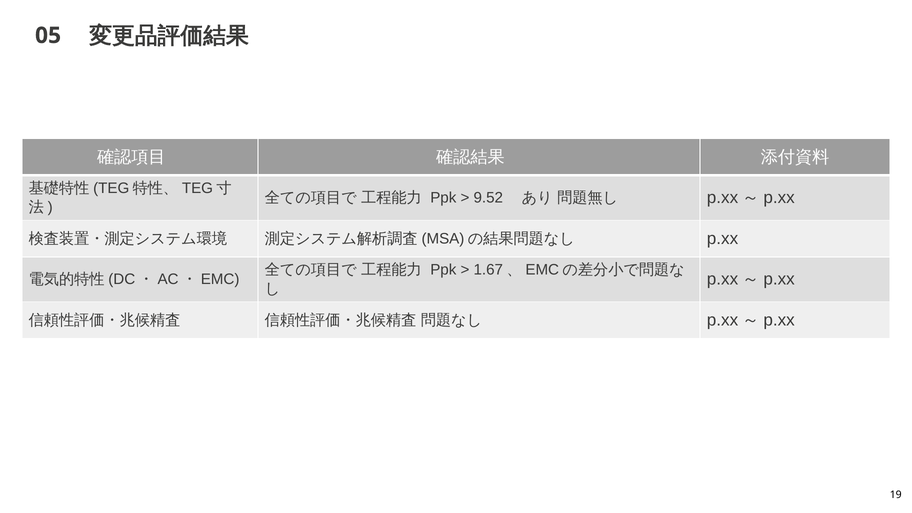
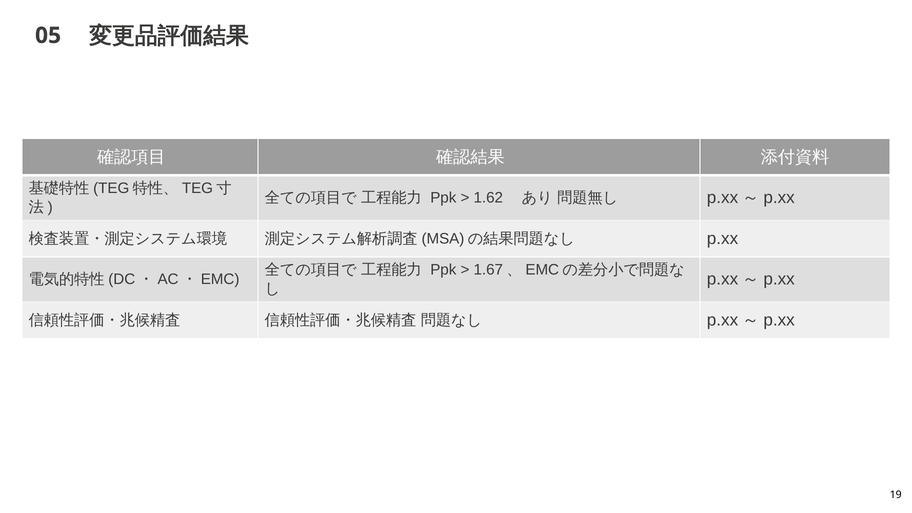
9.52: 9.52 -> 1.62 (488, 198)
